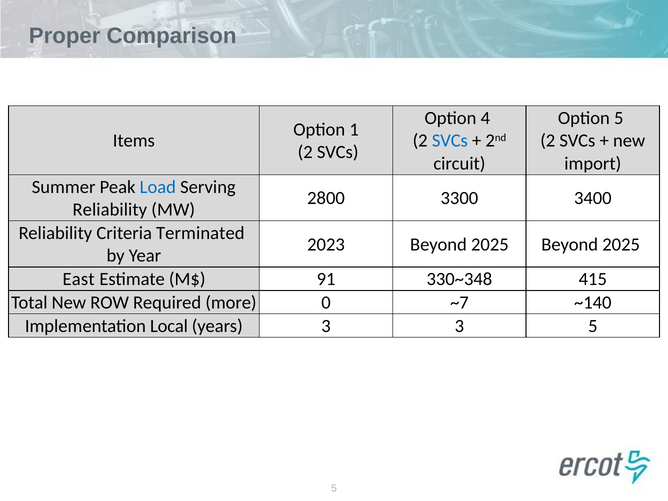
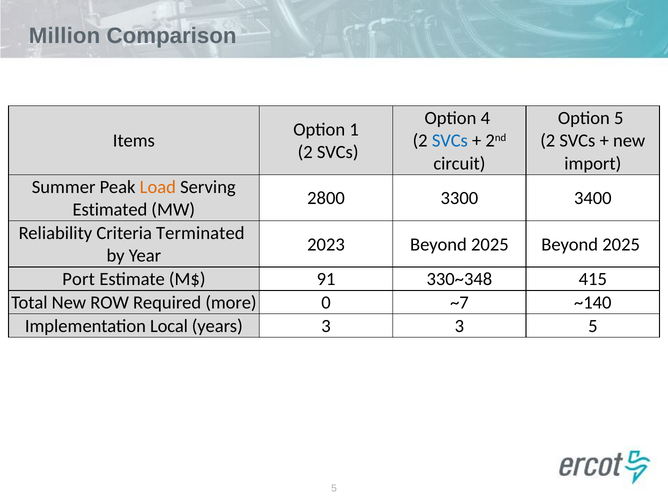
Proper: Proper -> Million (65, 36)
Load colour: blue -> orange (158, 187)
Reliability: Reliability -> Estimated (110, 210)
East: East -> Port (79, 279)
